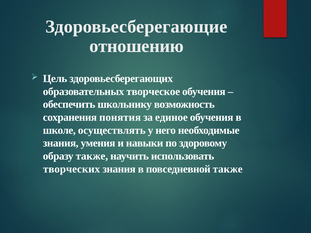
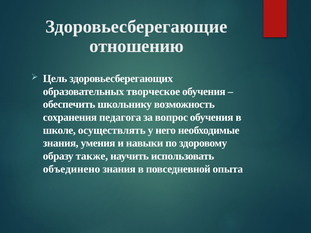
понятия: понятия -> педагога (120, 117)
единое: единое -> вопрос (171, 117)
творческих: творческих -> объединено (72, 169)
повседневной также: также -> опыта (228, 169)
